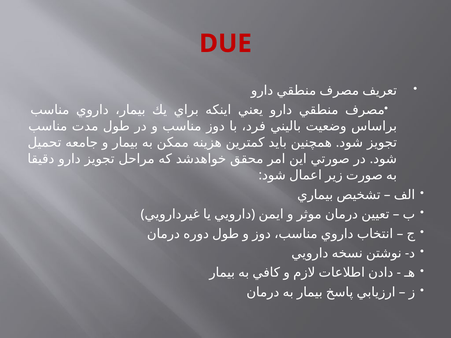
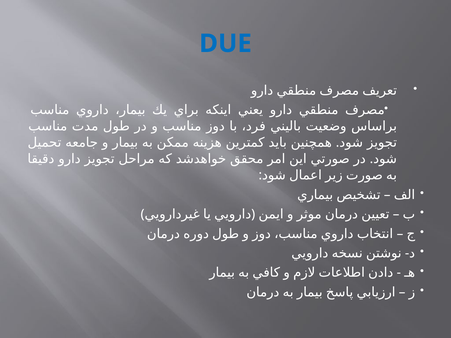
DUE colour: red -> blue (225, 44)
